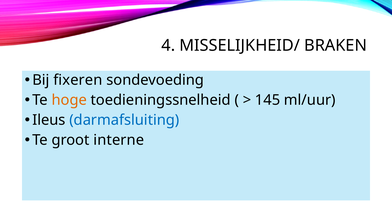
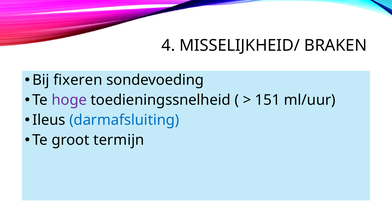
hoge colour: orange -> purple (69, 100)
145: 145 -> 151 (268, 100)
interne: interne -> termijn (119, 140)
